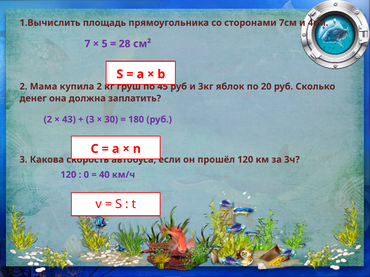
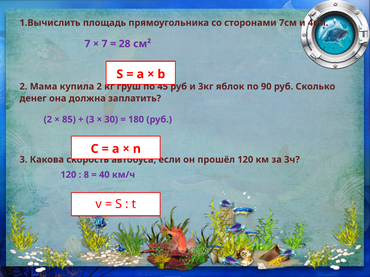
5: 5 -> 7 (105, 44)
20: 20 -> 90 (266, 87)
43: 43 -> 85 (69, 120)
0: 0 -> 8 (86, 175)
